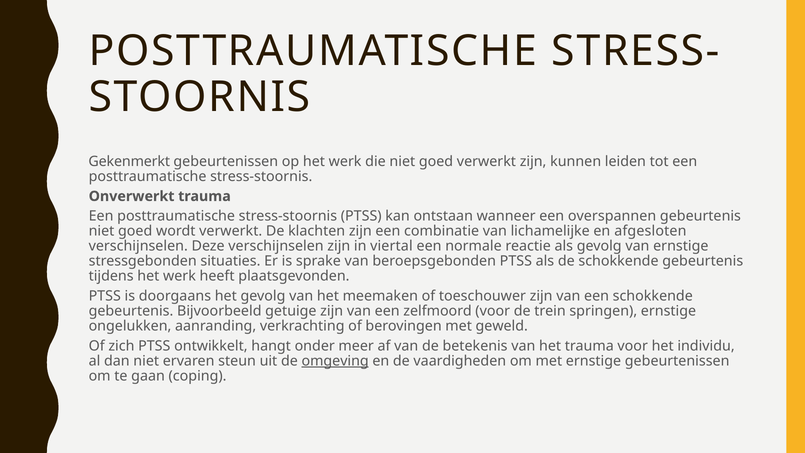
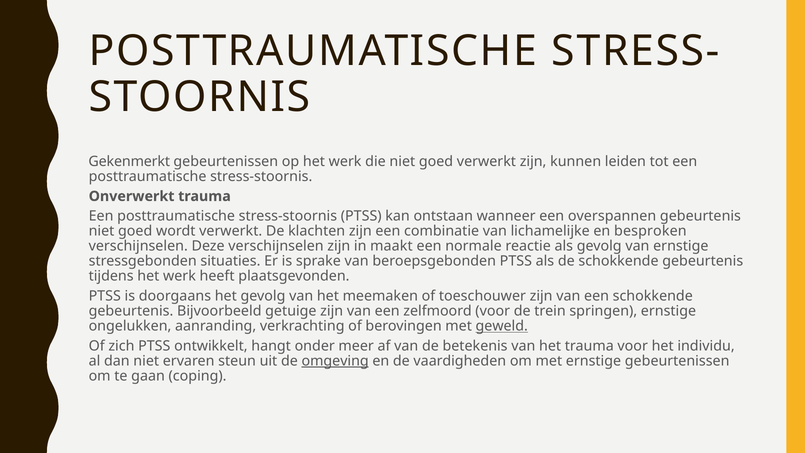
afgesloten: afgesloten -> besproken (650, 231)
viertal: viertal -> maakt (391, 246)
geweld underline: none -> present (502, 326)
